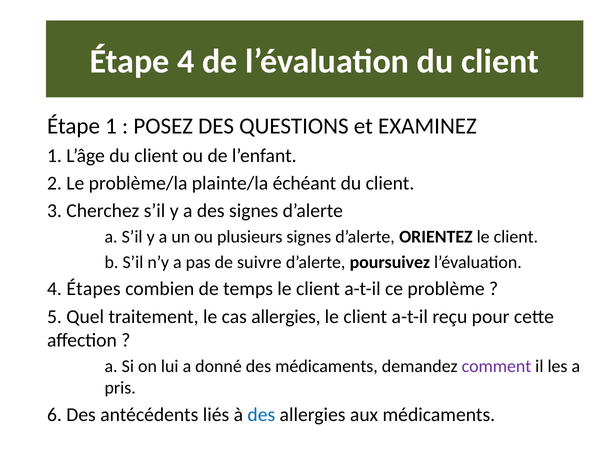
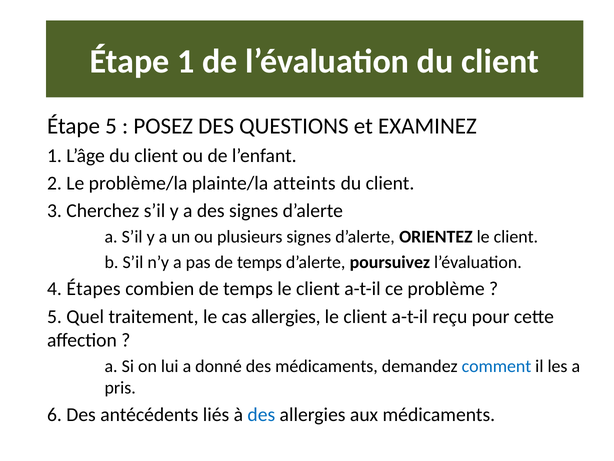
Étape 4: 4 -> 1 (186, 61)
Étape 1: 1 -> 5 (111, 126)
échéant: échéant -> atteints (304, 183)
pas de suivre: suivre -> temps (260, 262)
comment colour: purple -> blue (496, 366)
